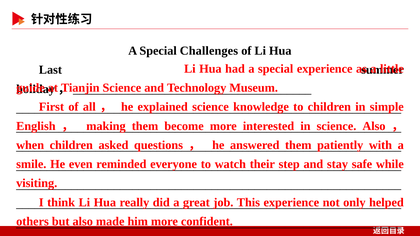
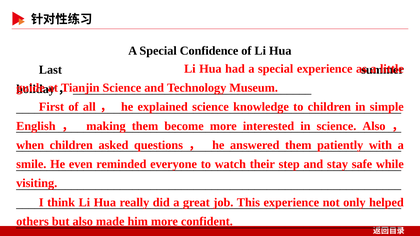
Challenges: Challenges -> Confidence (209, 51)
